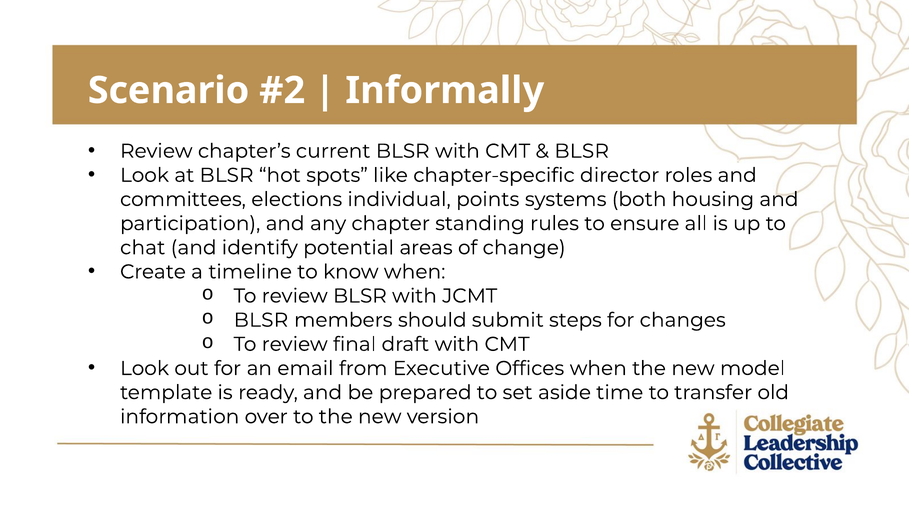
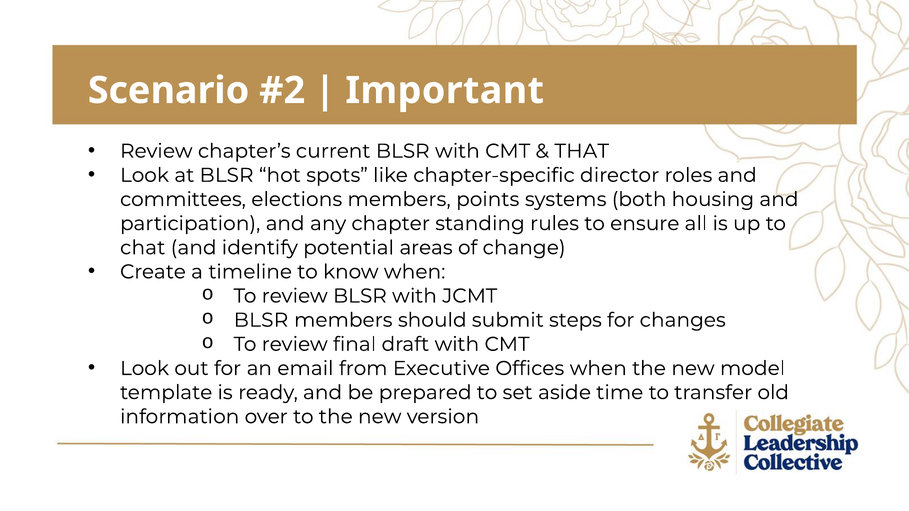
Informally: Informally -> Important (445, 91)
BLSR: BLSR -> THAT (582, 151)
elections individual: individual -> members (399, 199)
